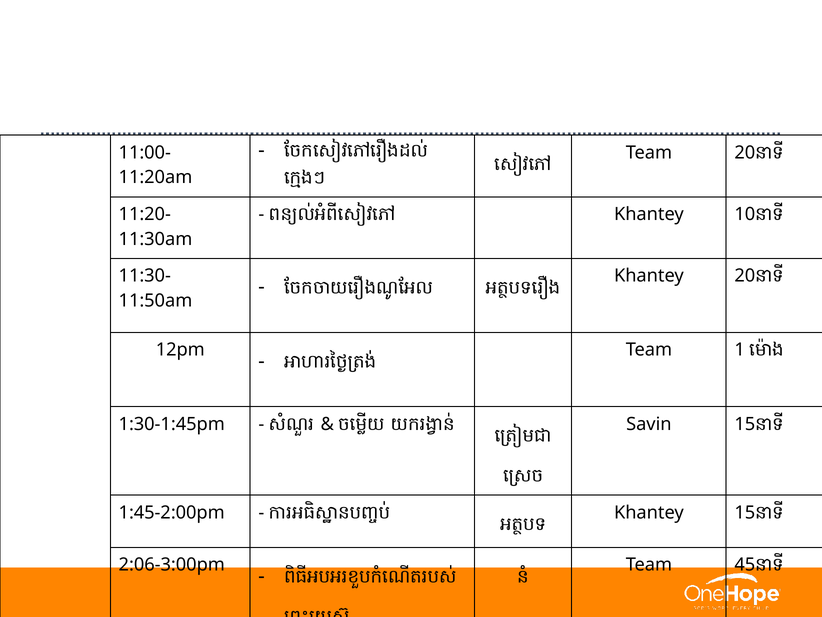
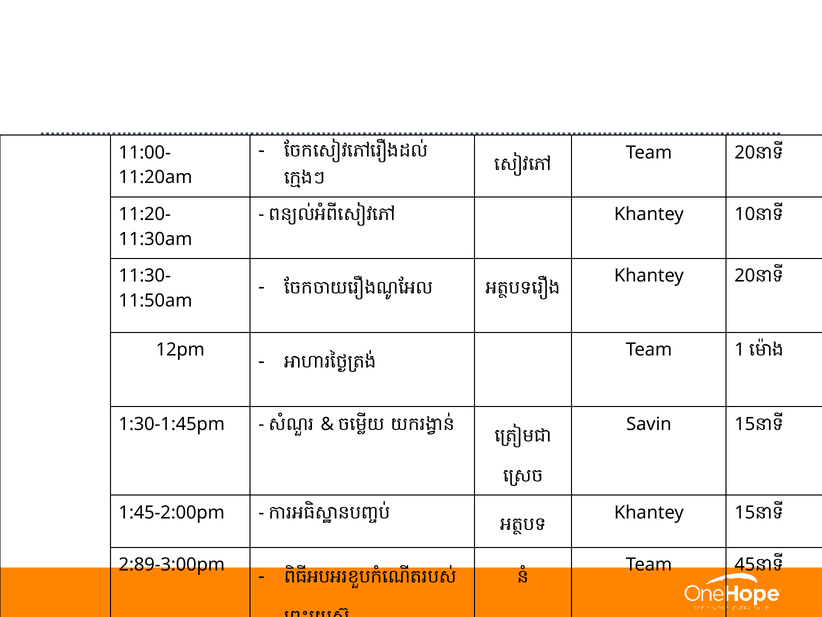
2:06-3:00pm: 2:06-3:00pm -> 2:89-3:00pm (172, 564)
